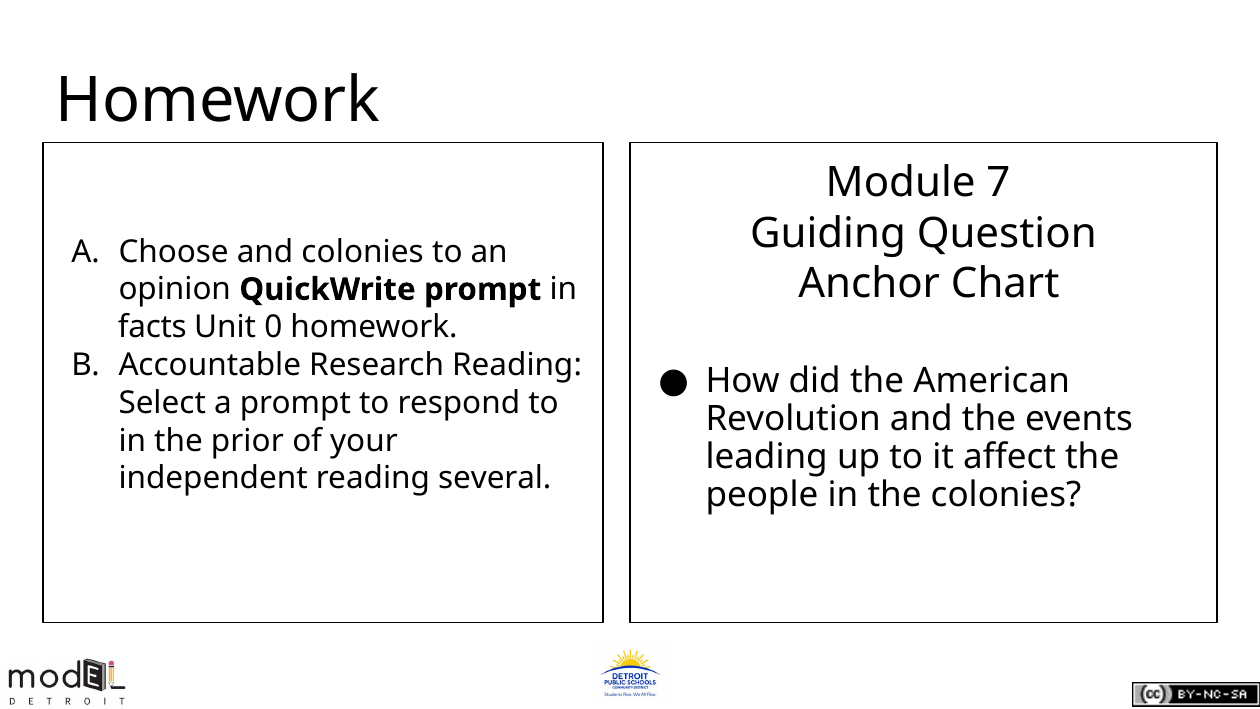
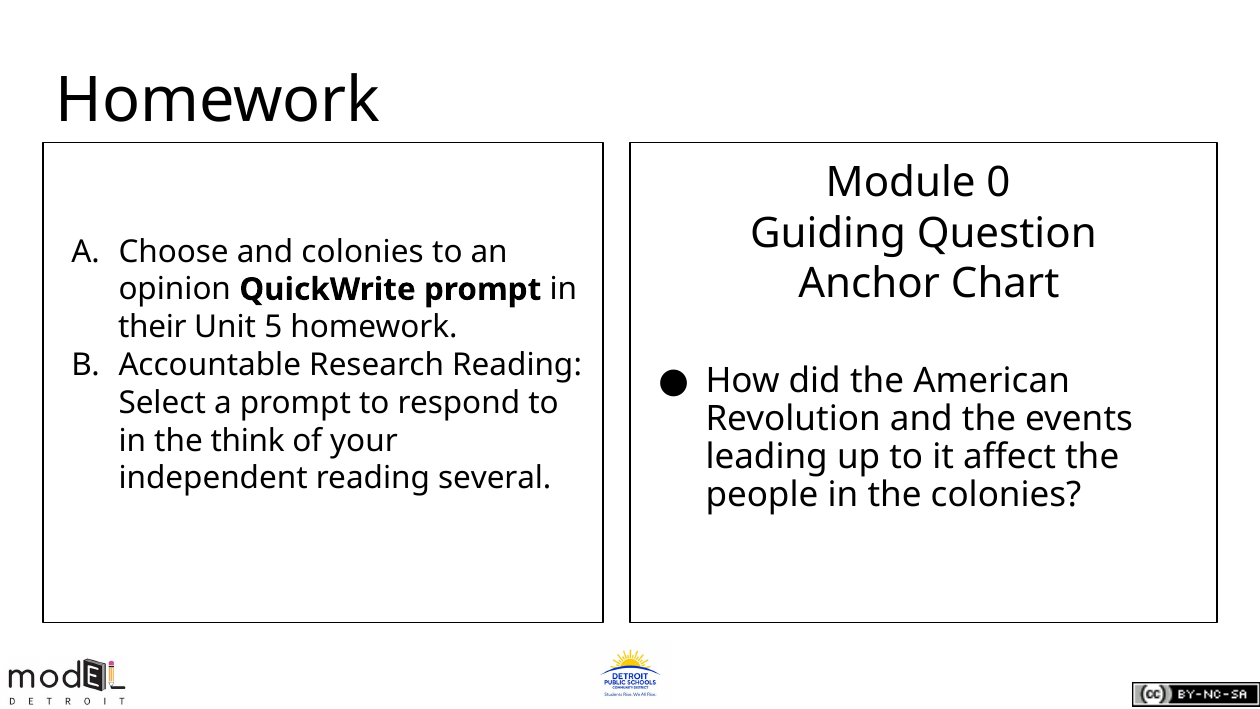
7: 7 -> 0 (998, 183)
facts: facts -> their (152, 327)
0: 0 -> 5 (273, 327)
prior: prior -> think (248, 441)
